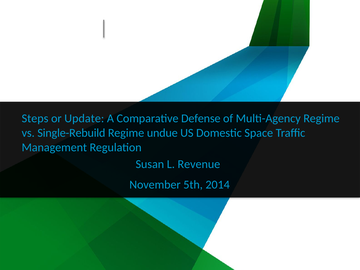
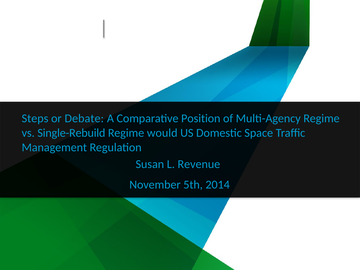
Update: Update -> Debate (84, 119)
Defense: Defense -> Position (201, 119)
undue: undue -> would (162, 133)
